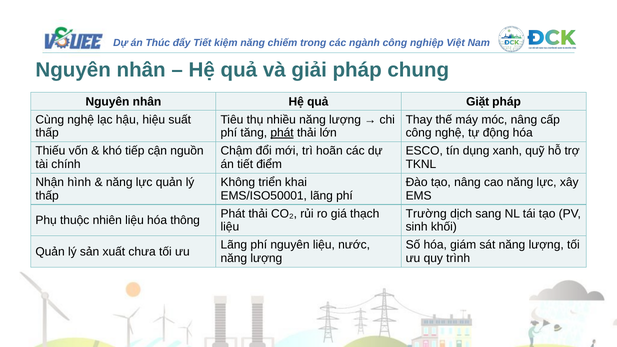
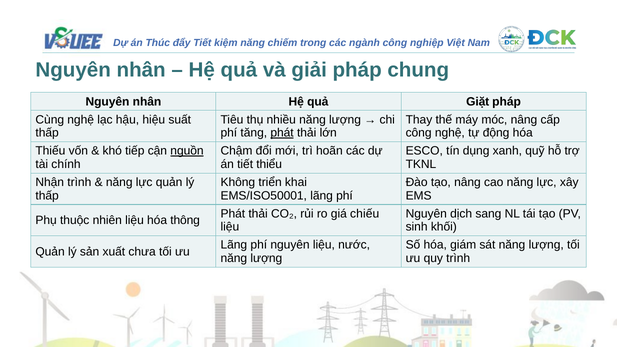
nguồn underline: none -> present (187, 151)
điểm: điểm -> thiểu (269, 164)
Nhận hình: hình -> trình (79, 182)
thạch: thạch -> chiếu (365, 214)
Trường: Trường -> Nguyên (426, 214)
